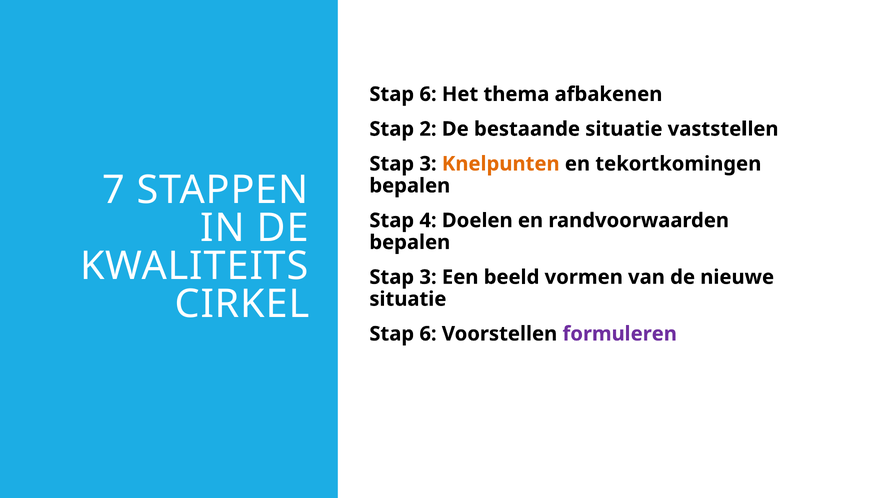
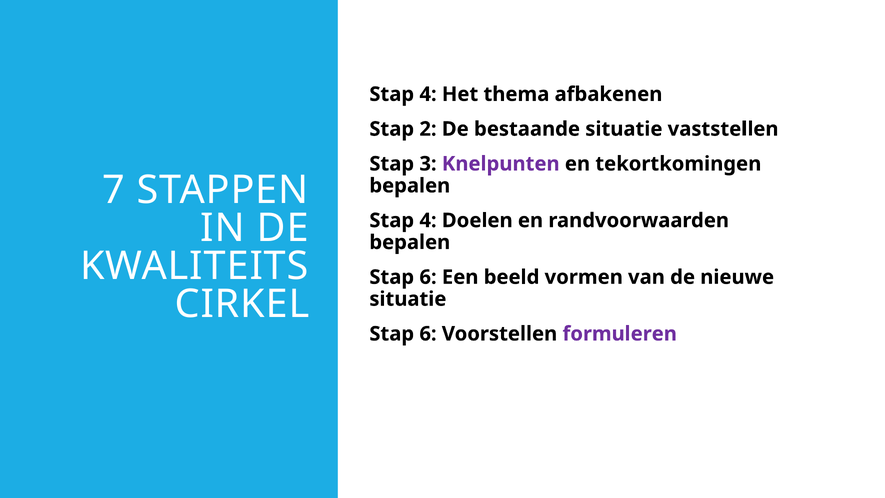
6: 6 -> 4 (428, 94)
Knelpunten colour: orange -> purple (501, 164)
3: 3 -> 6 (428, 277)
